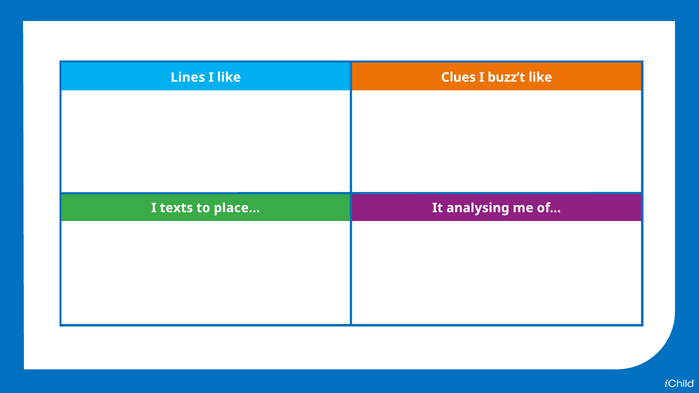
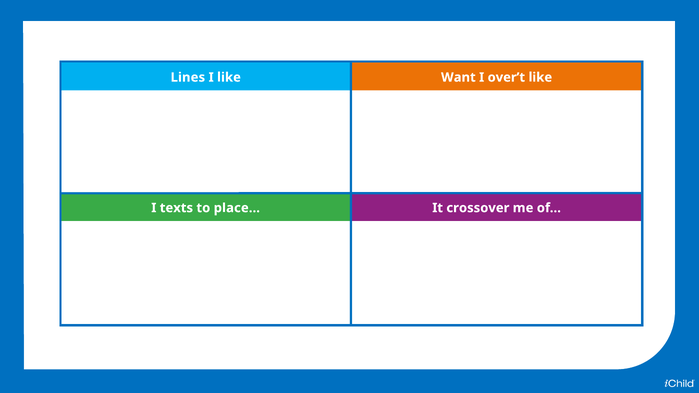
Clues: Clues -> Want (458, 77)
buzz’t: buzz’t -> over’t (506, 77)
analysing: analysing -> crossover (478, 208)
